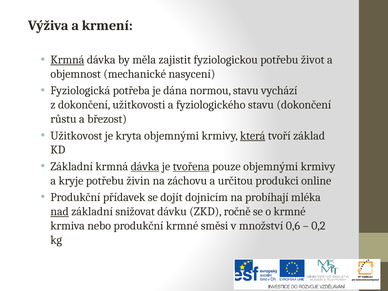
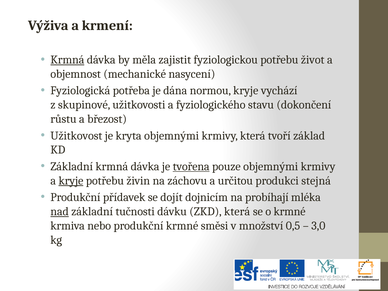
normou stavu: stavu -> kryje (246, 91)
z dokončení: dokončení -> skupinové (84, 105)
která underline: present -> none (253, 136)
dávka underline: present -> none (145, 166)
kryje underline: none -> present (71, 181)
online: online -> stejná (316, 181)
snižovat: snižovat -> tučnosti (135, 211)
ZKD ročně: ročně -> která (237, 211)
0,6: 0,6 -> 0,5 (293, 226)
0,2: 0,2 -> 3,0 (318, 226)
